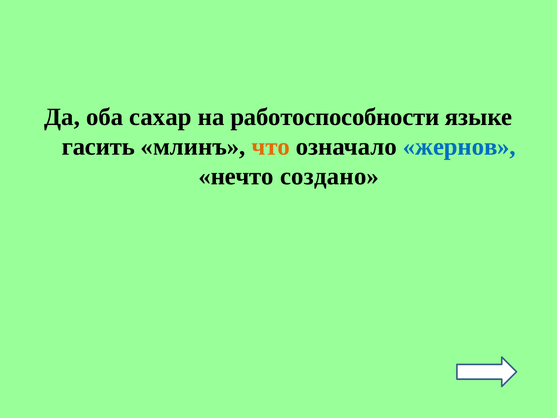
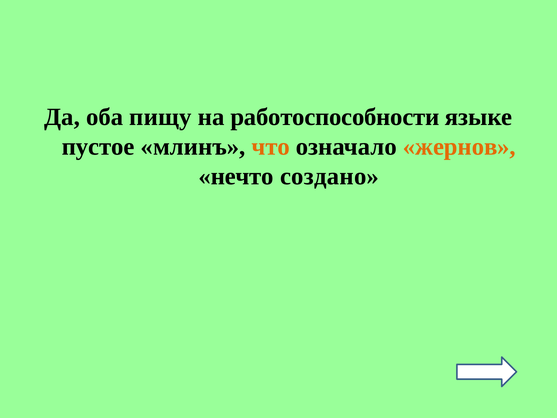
сахар: сахар -> пищу (160, 117)
гасить: гасить -> пустое (98, 147)
жернов colour: blue -> orange (459, 147)
